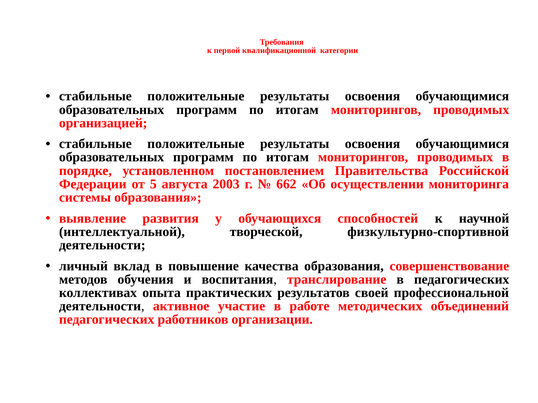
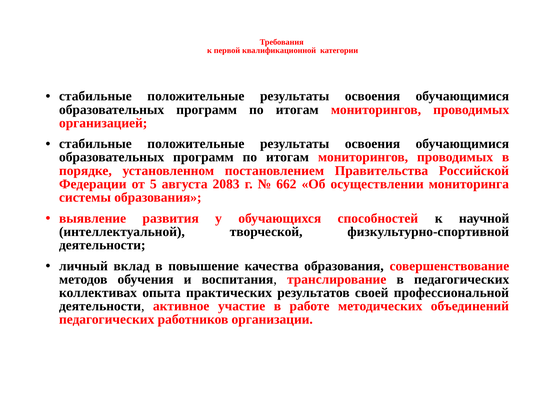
2003: 2003 -> 2083 (226, 184)
